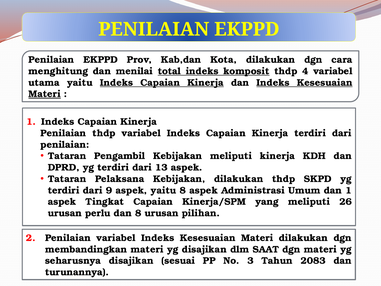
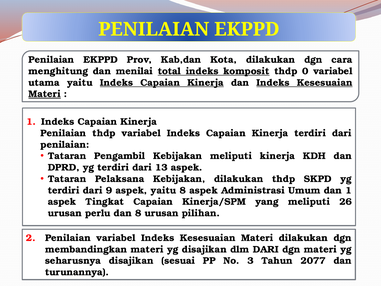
4: 4 -> 0 (305, 71)
dlm SAAT: SAAT -> DARI (266, 249)
2083: 2083 -> 2077 (313, 261)
